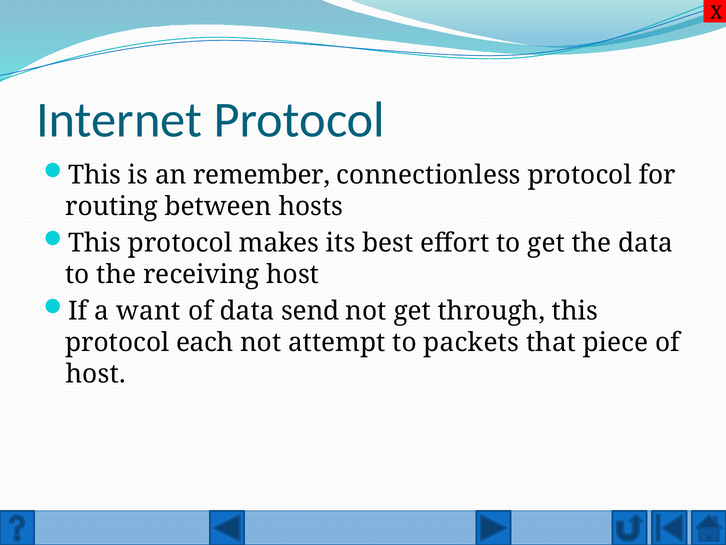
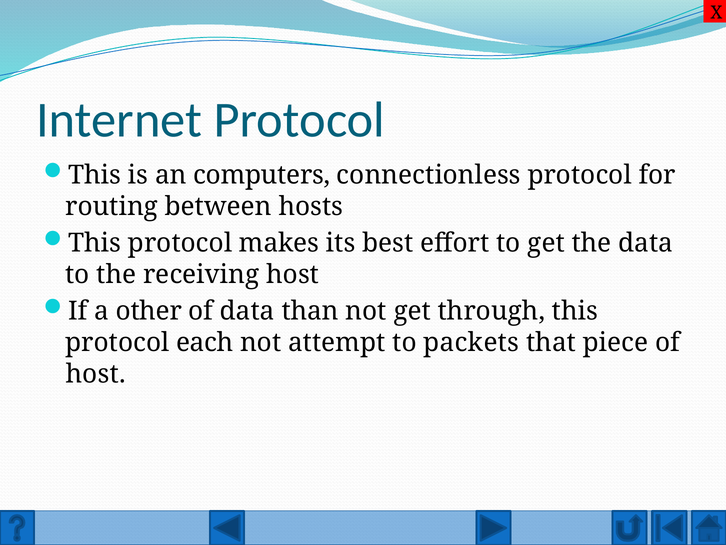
remember: remember -> computers (262, 175)
want: want -> other (149, 311)
send: send -> than (310, 311)
